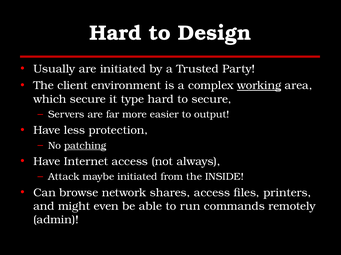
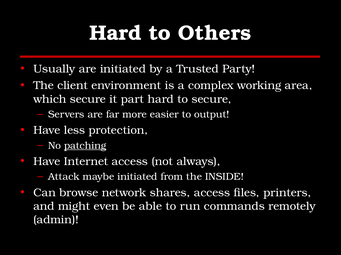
Design: Design -> Others (215, 33)
working underline: present -> none (259, 86)
type: type -> part (132, 99)
